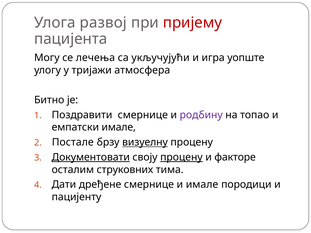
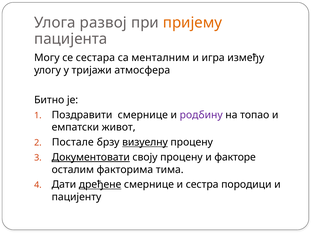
пријему colour: red -> orange (192, 23)
лечења: лечења -> сестара (95, 58)
укључујући: укључујући -> менталним (161, 58)
уопште: уопште -> између (246, 58)
емпатски имале: имале -> живот (119, 127)
процену underline: present -> none (181, 157)
струковних: струковних -> факторима (125, 170)
дређене underline: none -> present (100, 185)
и имале: имале -> сестра (202, 185)
